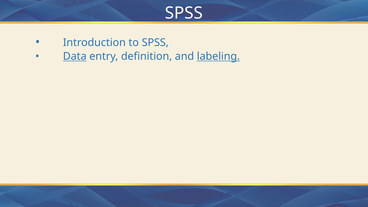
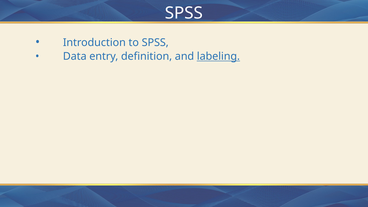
Data underline: present -> none (75, 56)
